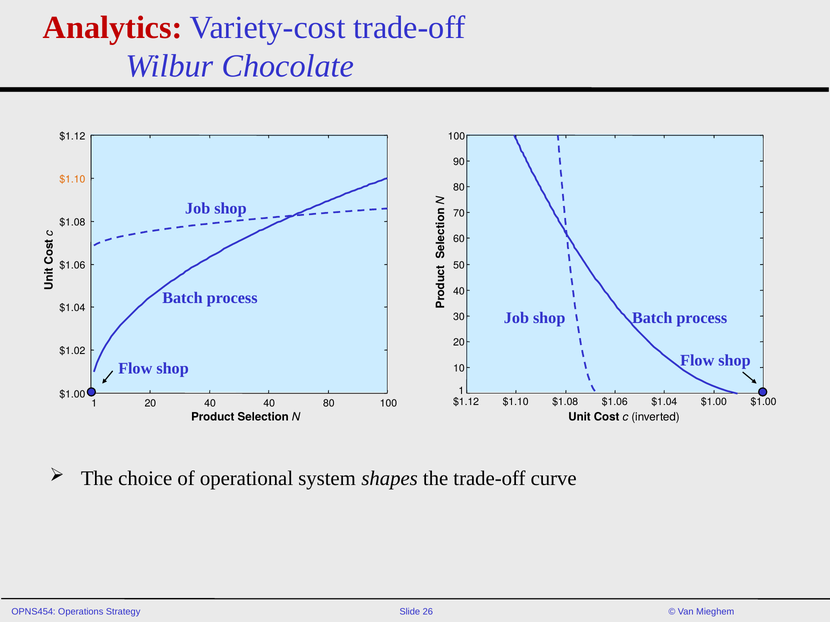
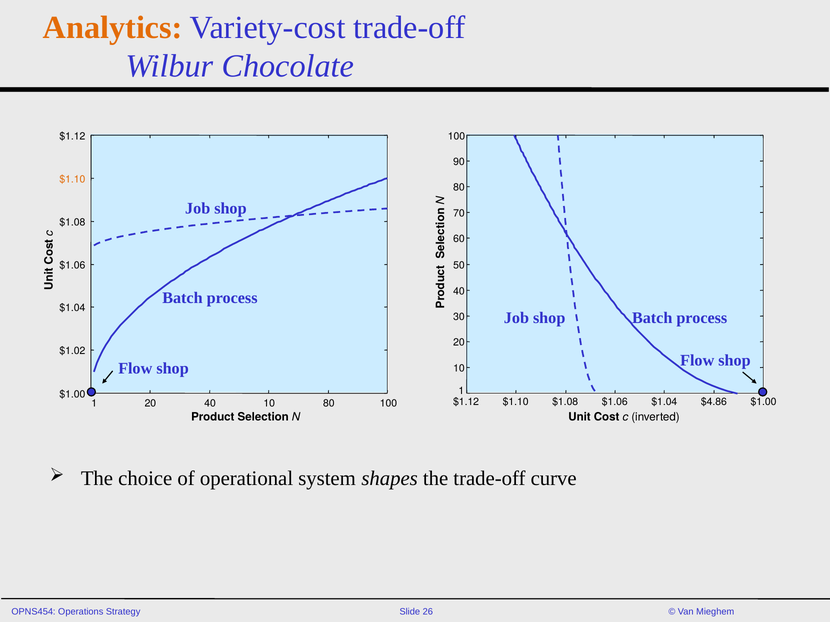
Analytics colour: red -> orange (113, 27)
$1.04 $1.00: $1.00 -> $4.86 (714, 402)
40 40: 40 -> 10 (269, 403)
